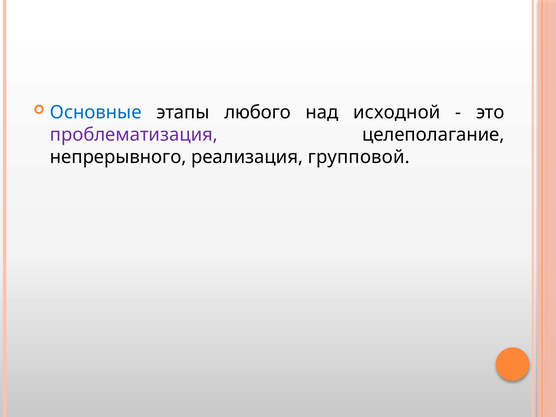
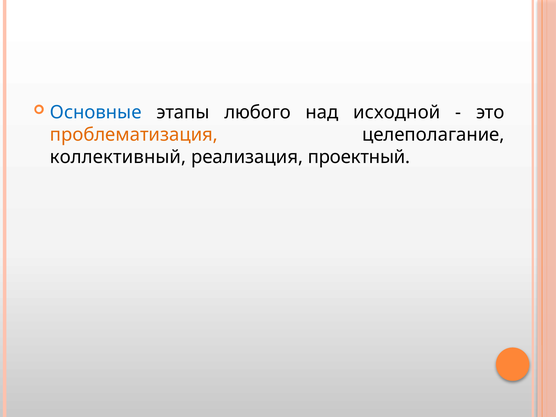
проблематизация colour: purple -> orange (134, 135)
непрерывного: непрерывного -> коллективный (118, 157)
групповой: групповой -> проектный (359, 157)
